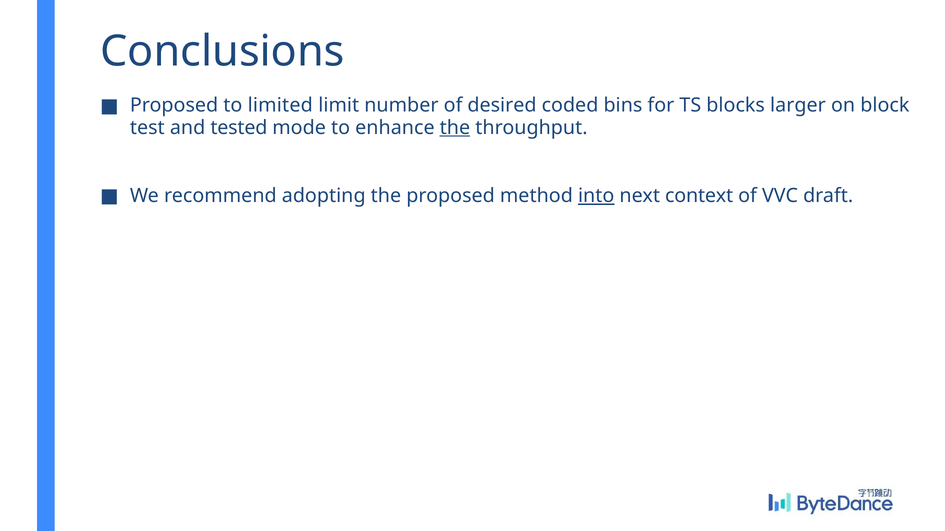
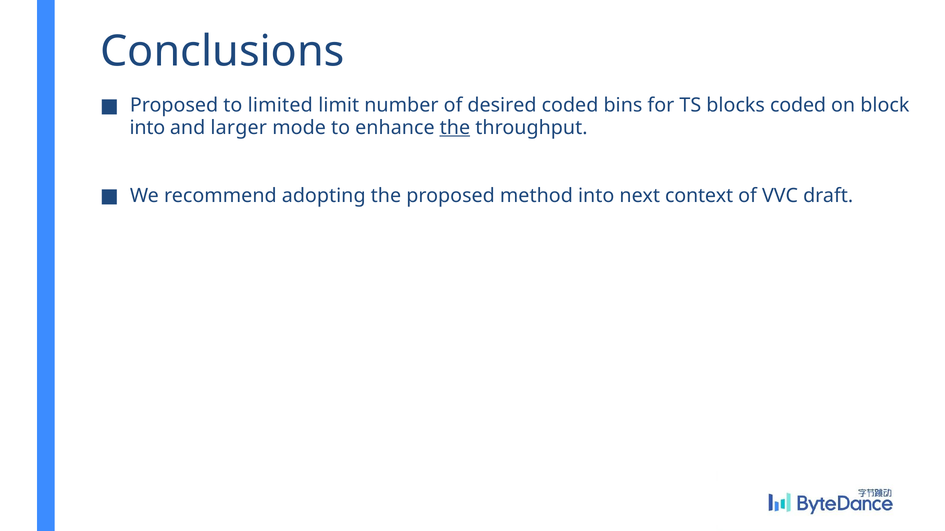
blocks larger: larger -> coded (798, 106)
test: test -> into (147, 128)
tested: tested -> larger (239, 128)
into underline: present -> none (596, 196)
